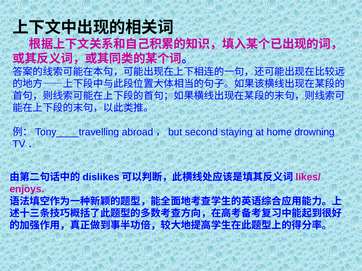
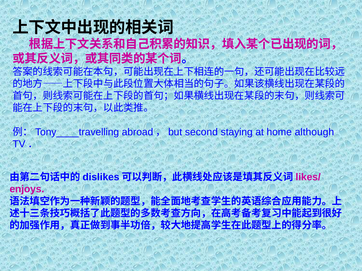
drowning: drowning -> although (314, 132)
